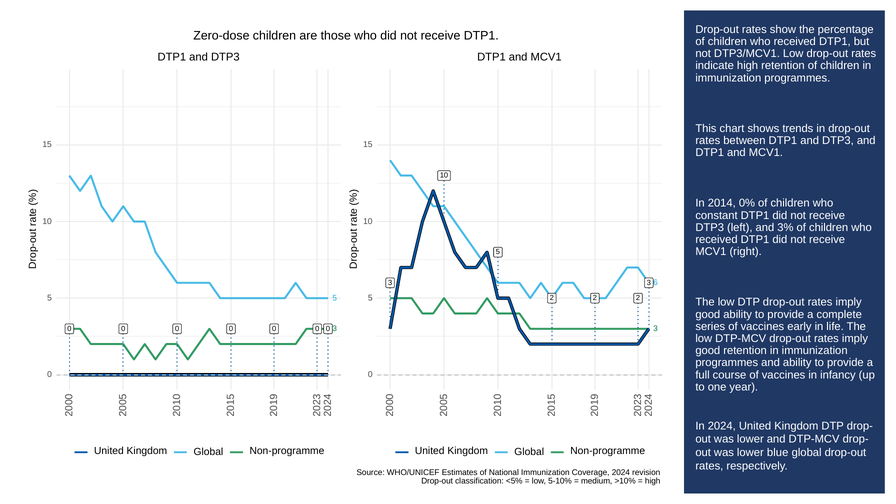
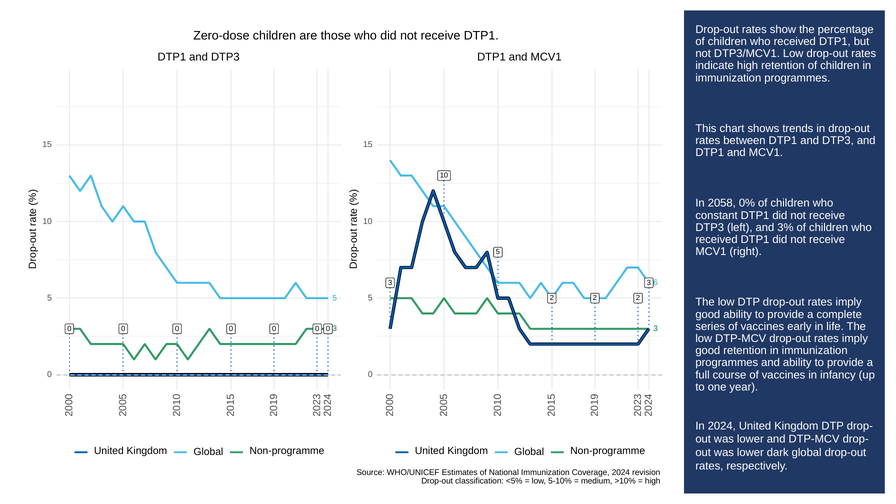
2014: 2014 -> 2058 (722, 203)
blue: blue -> dark (778, 453)
